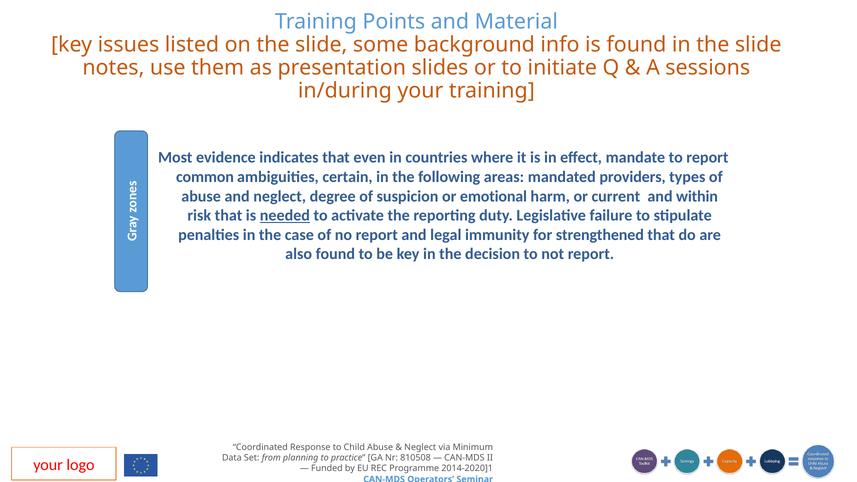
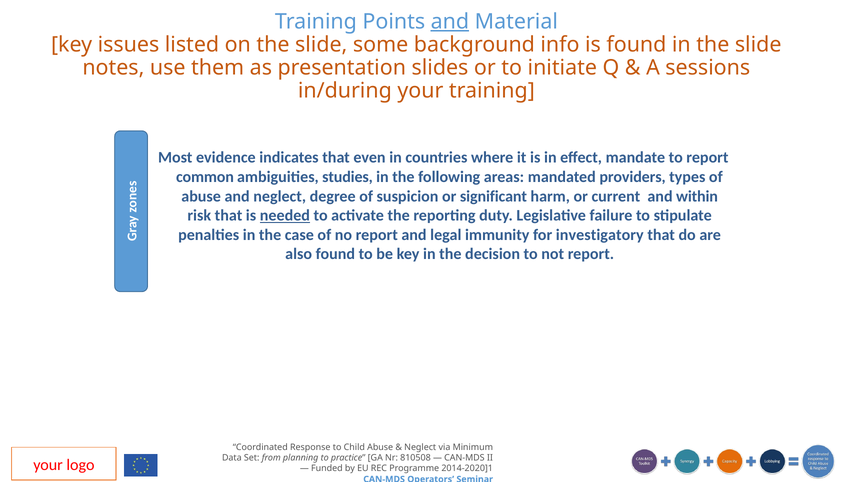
and underline: none -> present (450, 21)
certain: certain -> studies (348, 177)
emotional: emotional -> significant (493, 196)
strengthened: strengthened -> investigatory (600, 235)
